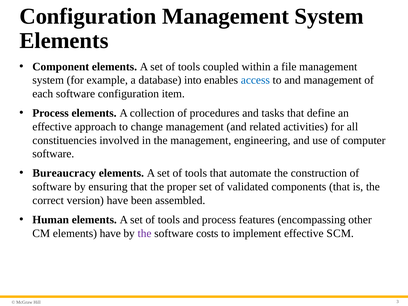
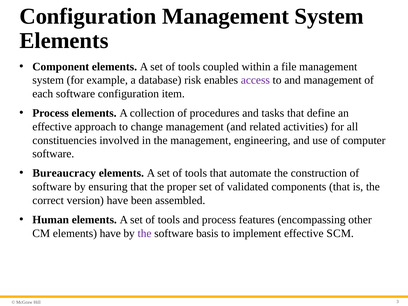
into: into -> risk (193, 80)
access colour: blue -> purple (255, 80)
costs: costs -> basis (207, 233)
